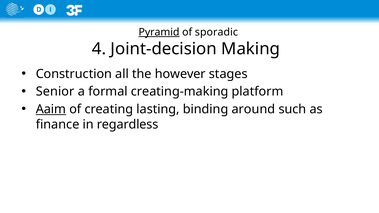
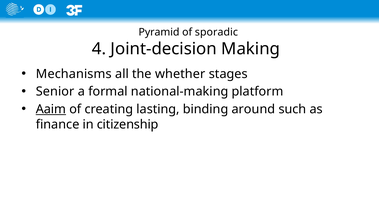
Pyramid underline: present -> none (159, 32)
Construction: Construction -> Mechanisms (74, 74)
however: however -> whether (180, 74)
creating-making: creating-making -> national-making (180, 92)
regardless: regardless -> citizenship (128, 124)
